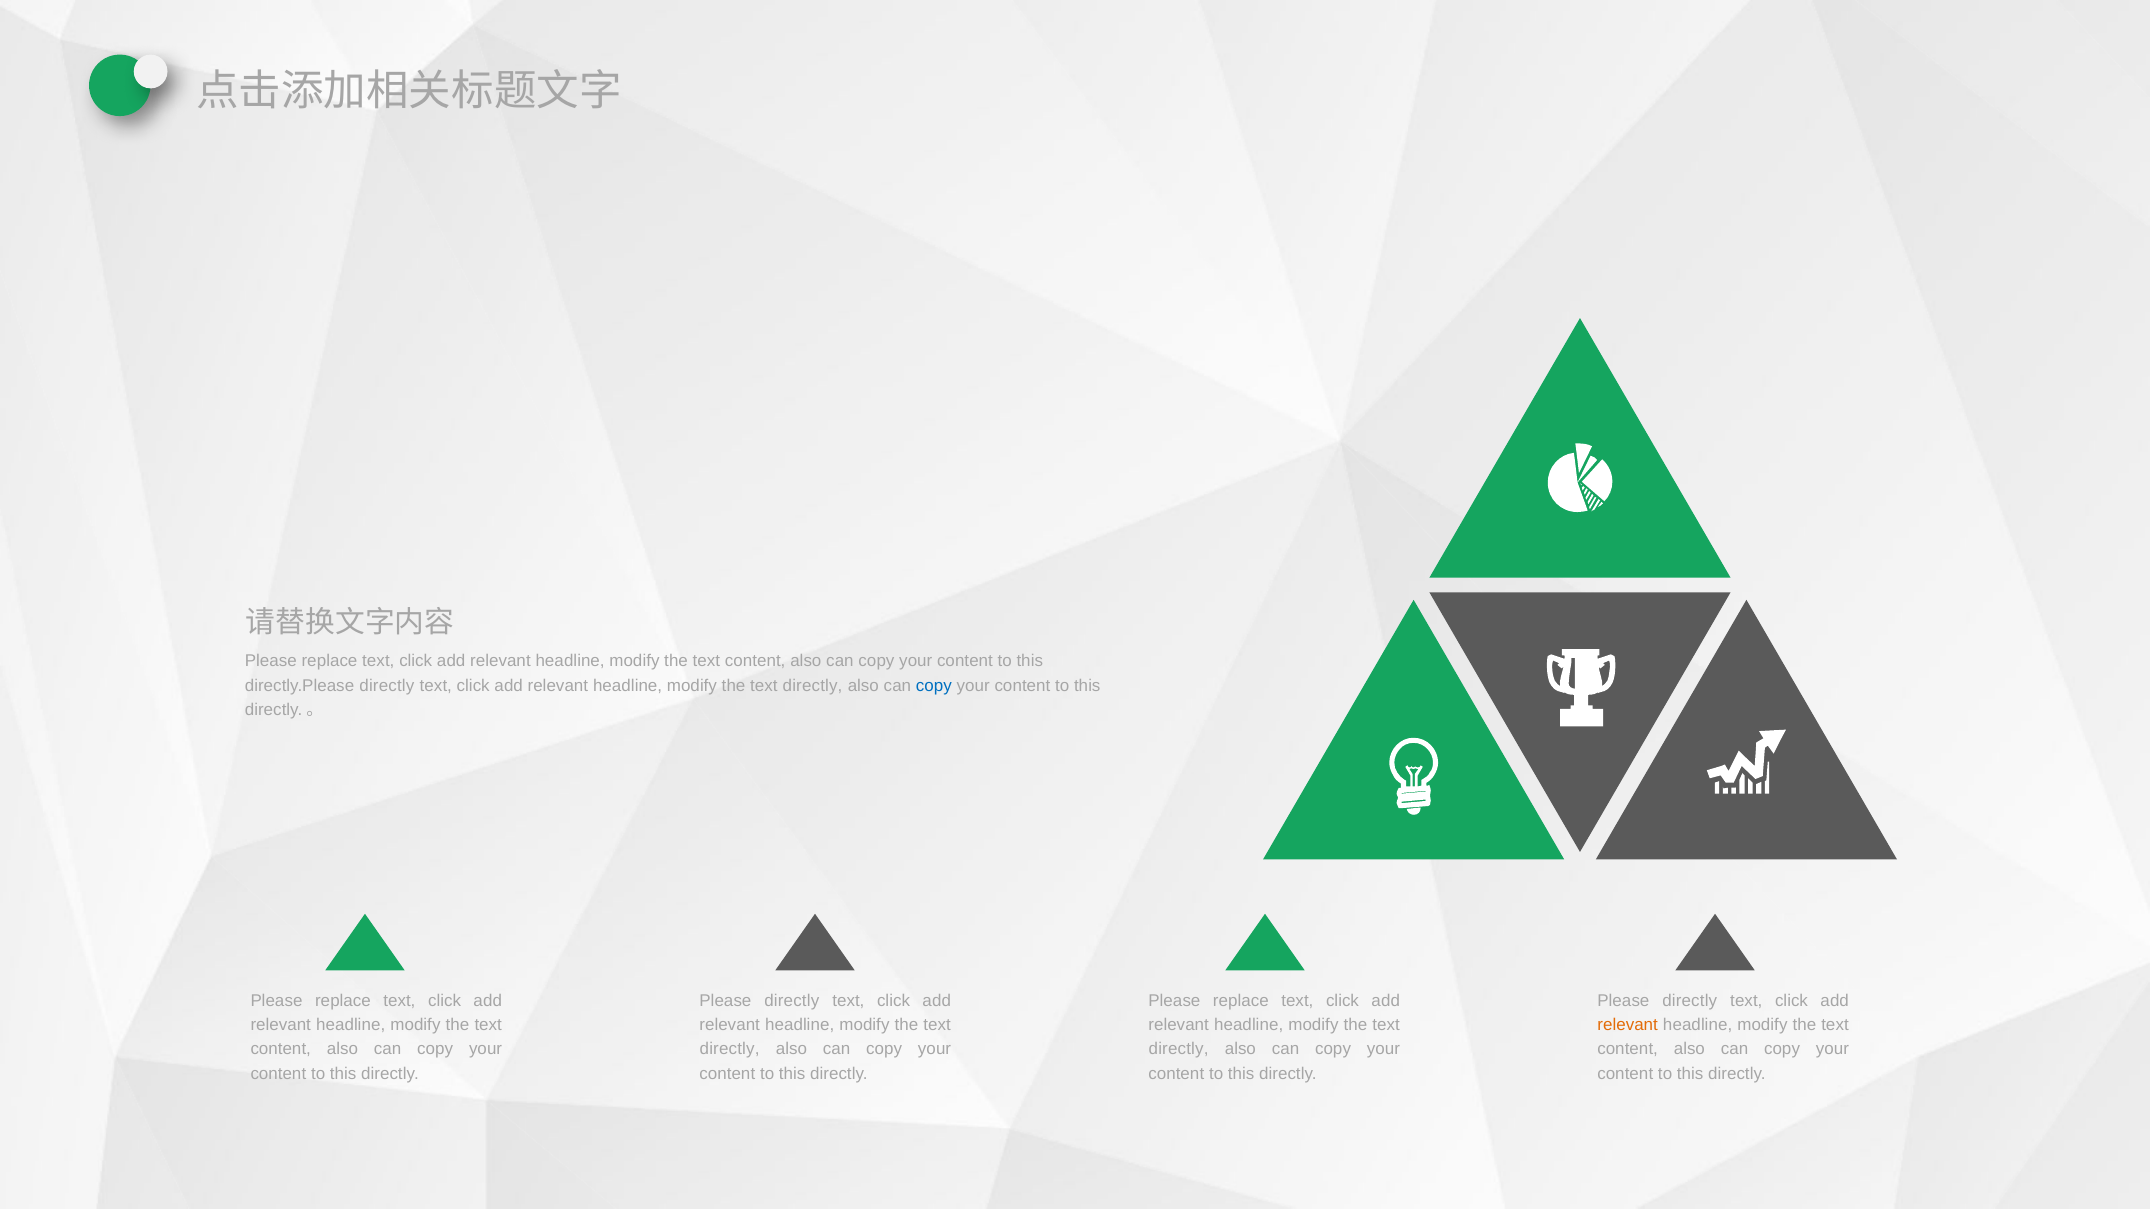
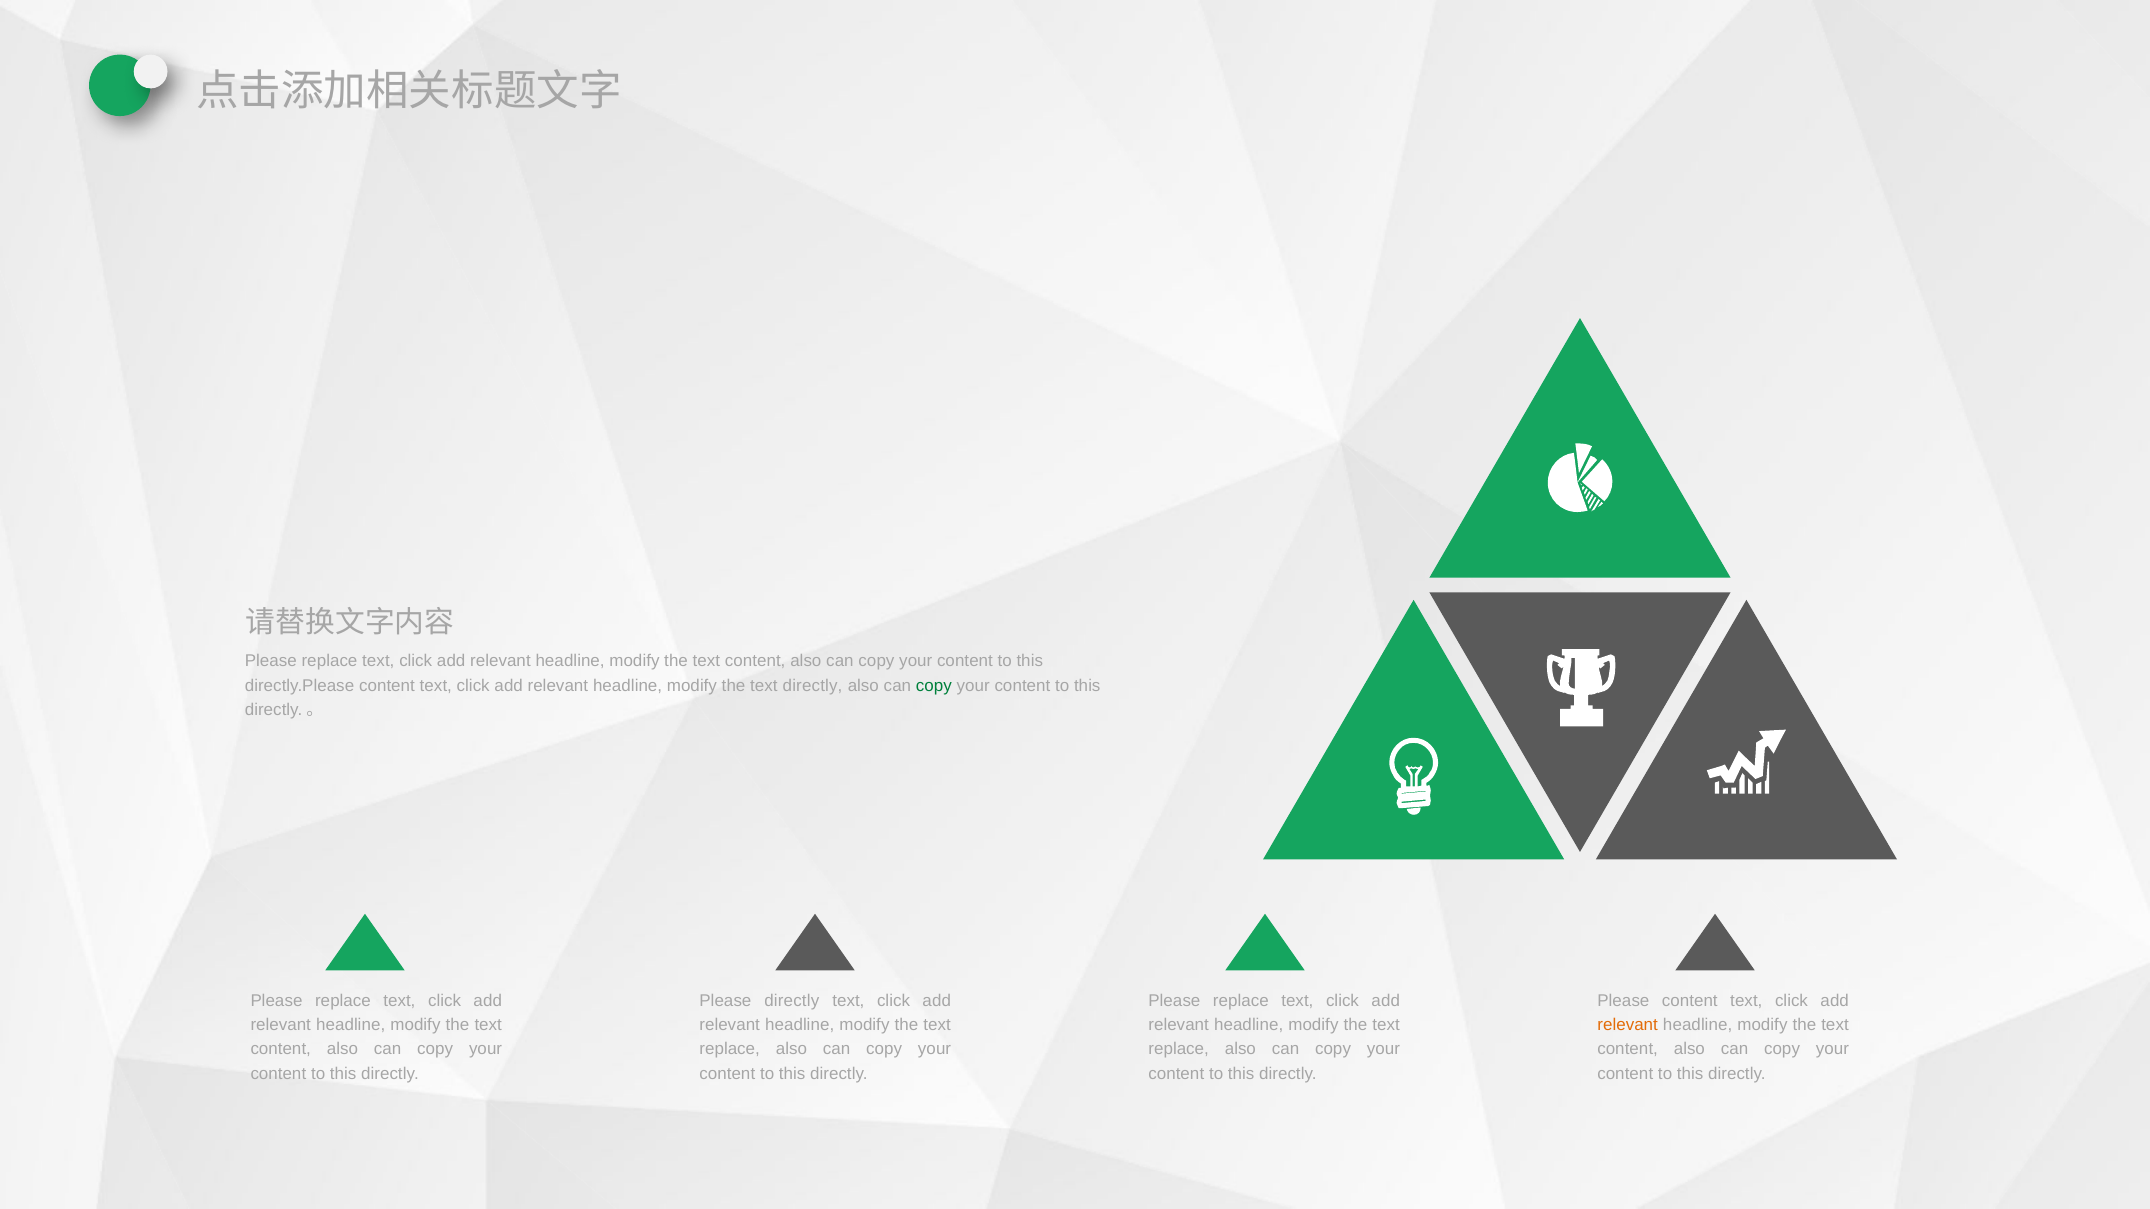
directly.Please directly: directly -> content (387, 686)
copy colour: blue -> green (934, 686)
directly: directly -> content (1690, 1001)
directly: directly -> replace (730, 1050)
directly: directly -> replace (1179, 1050)
